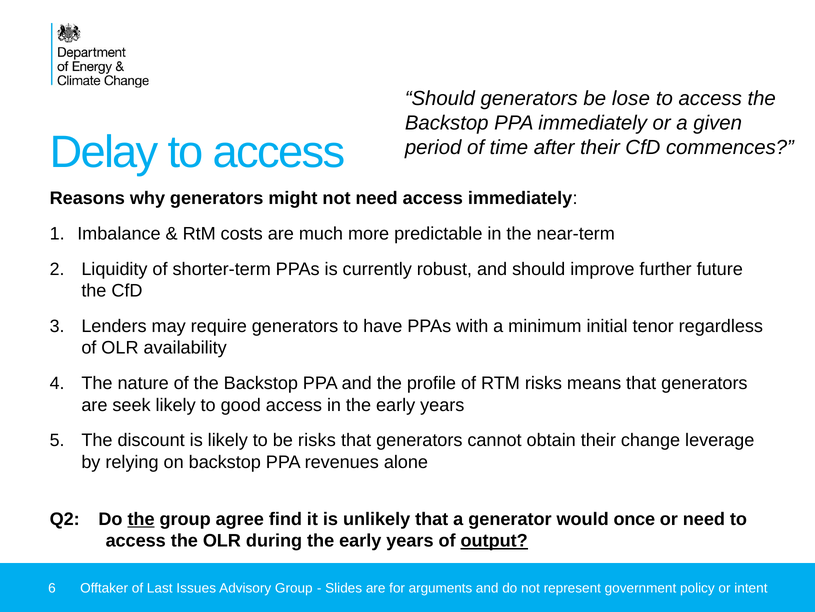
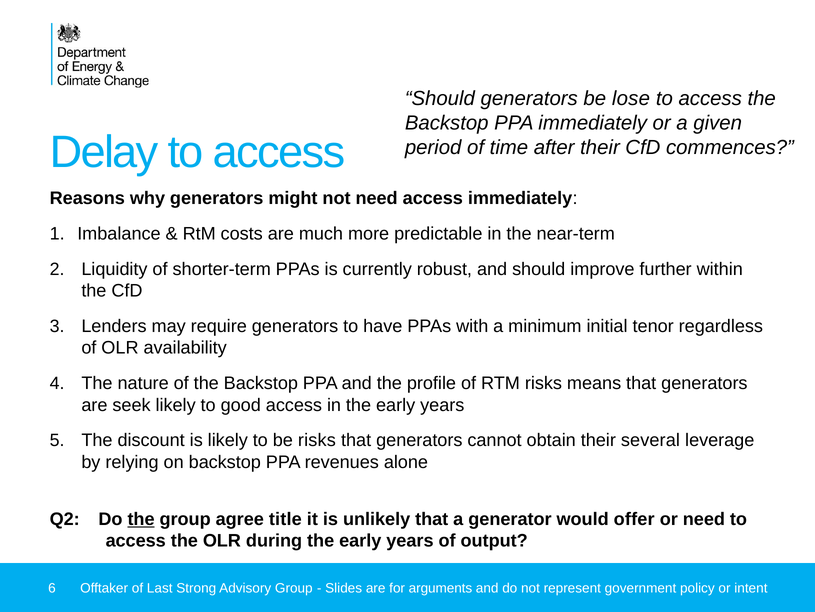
future: future -> within (720, 269)
change: change -> several (650, 440)
find: find -> title (285, 519)
once: once -> offer (634, 519)
output underline: present -> none (494, 540)
Issues: Issues -> Strong (196, 588)
